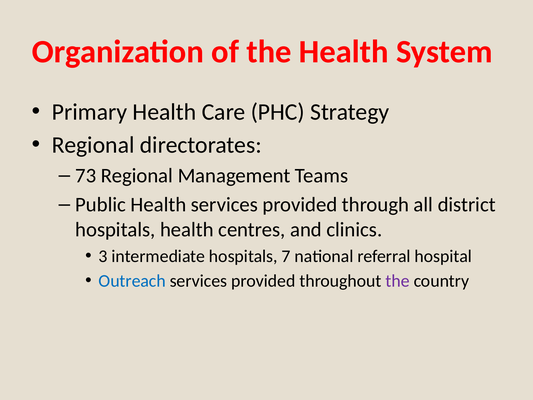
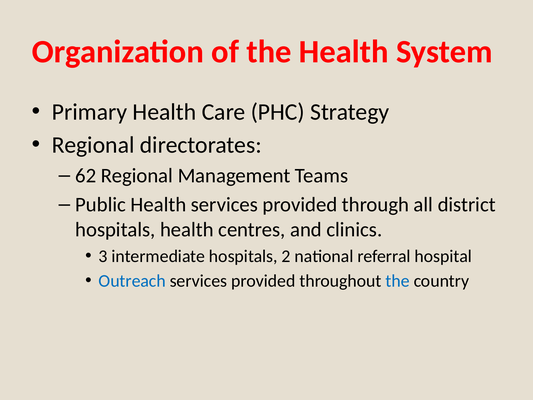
73: 73 -> 62 (86, 176)
7: 7 -> 2 (286, 256)
the colour: purple -> blue (398, 281)
